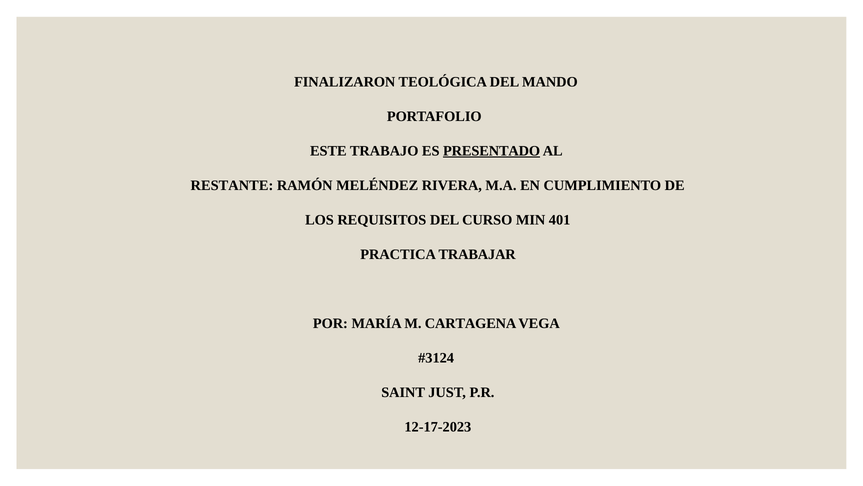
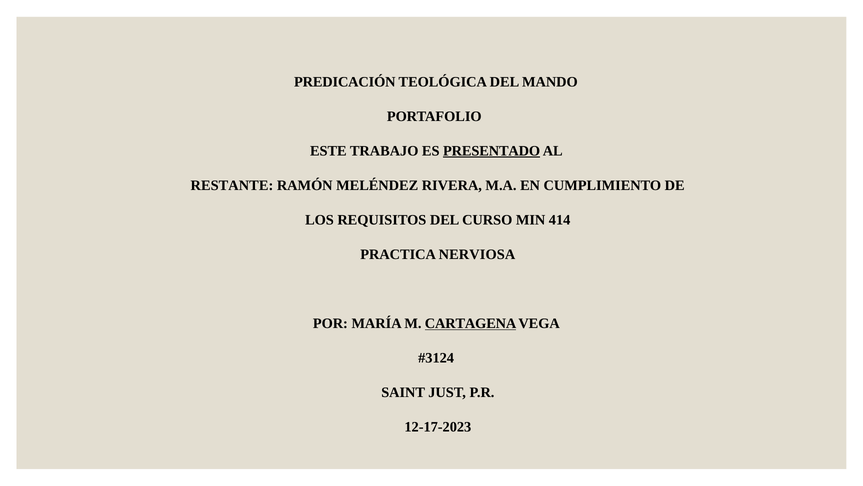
FINALIZARON: FINALIZARON -> PREDICACIÓN (345, 82)
401: 401 -> 414 (560, 220)
TRABAJAR: TRABAJAR -> NERVIOSA (477, 254)
CARTAGENA underline: none -> present (471, 323)
